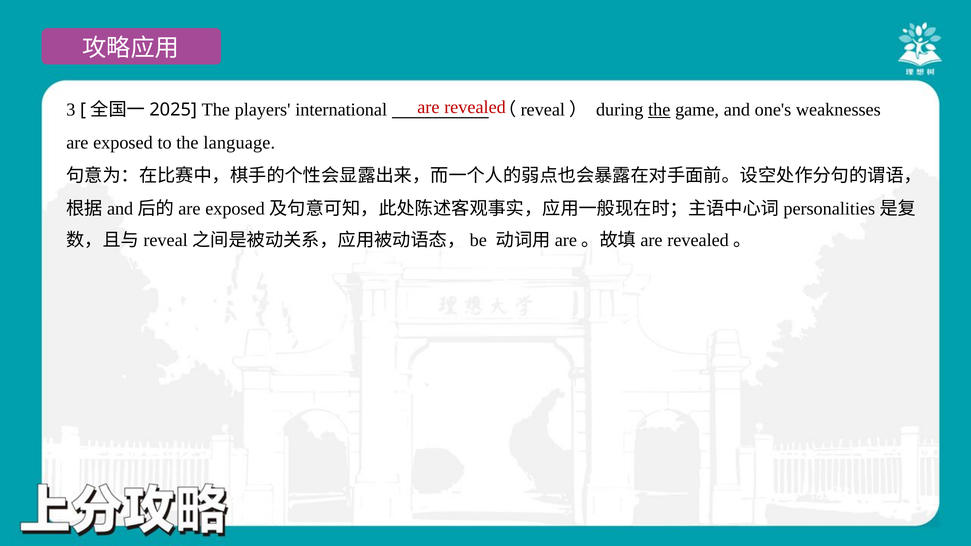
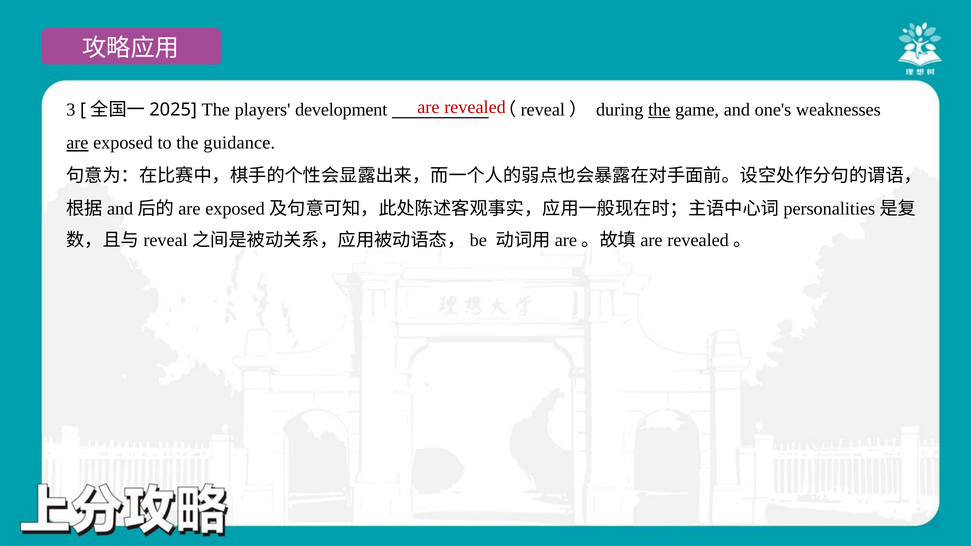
international: international -> development (341, 110)
are underline: none -> present (77, 143)
language: language -> guidance (239, 143)
